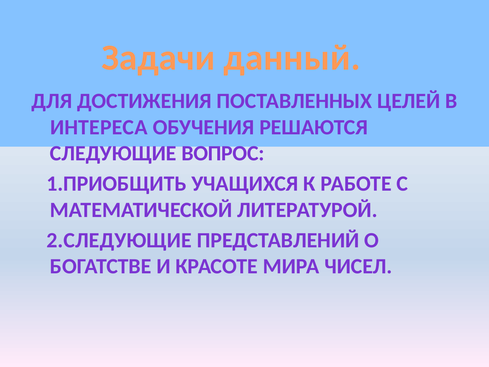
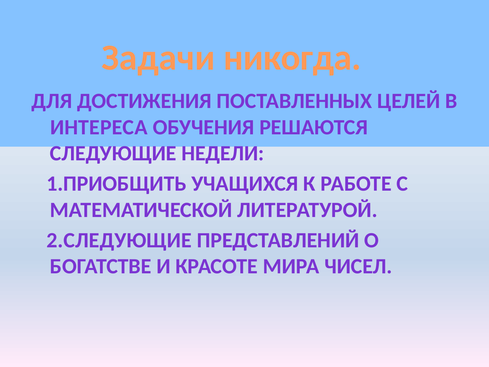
данный: данный -> никогда (292, 58)
ВОПРОС: ВОПРОС -> НЕДЕЛИ (223, 153)
